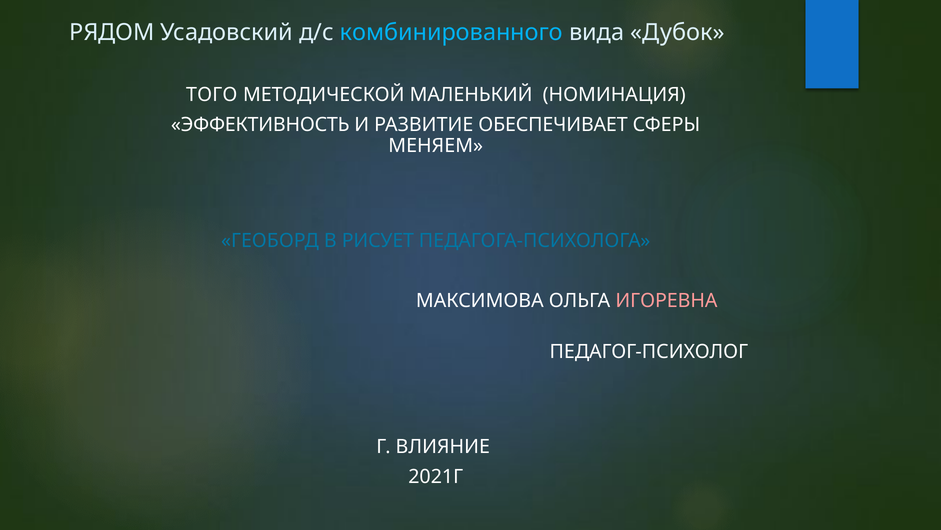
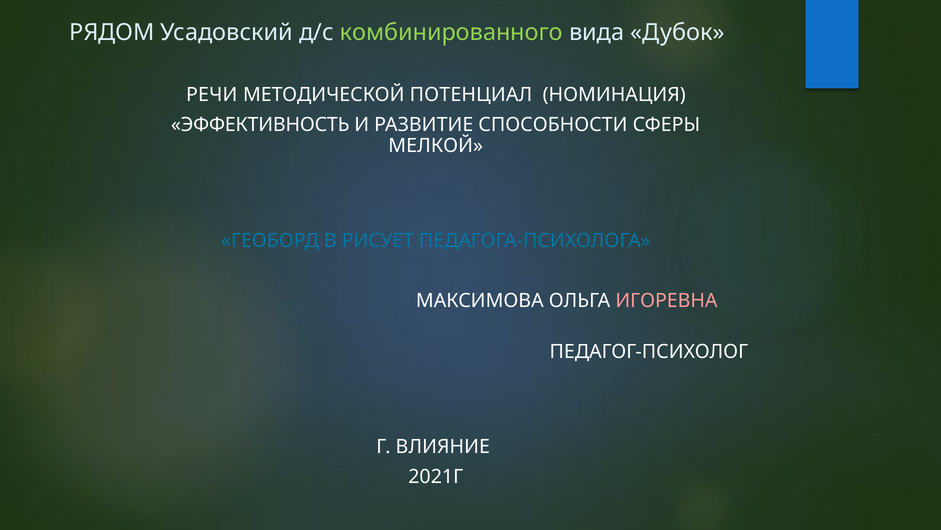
комбинированного colour: light blue -> light green (451, 32)
ТОГО: ТОГО -> РЕЧИ (212, 95)
МАЛЕНЬКИЙ: МАЛЕНЬКИЙ -> ПОТЕНЦИАЛ (471, 95)
ОБЕСПЕЧИВАЕТ: ОБЕСПЕЧИВАЕТ -> СПОСОБНОСТИ (553, 125)
МЕНЯЕМ: МЕНЯЕМ -> МЕЛКОЙ (436, 146)
